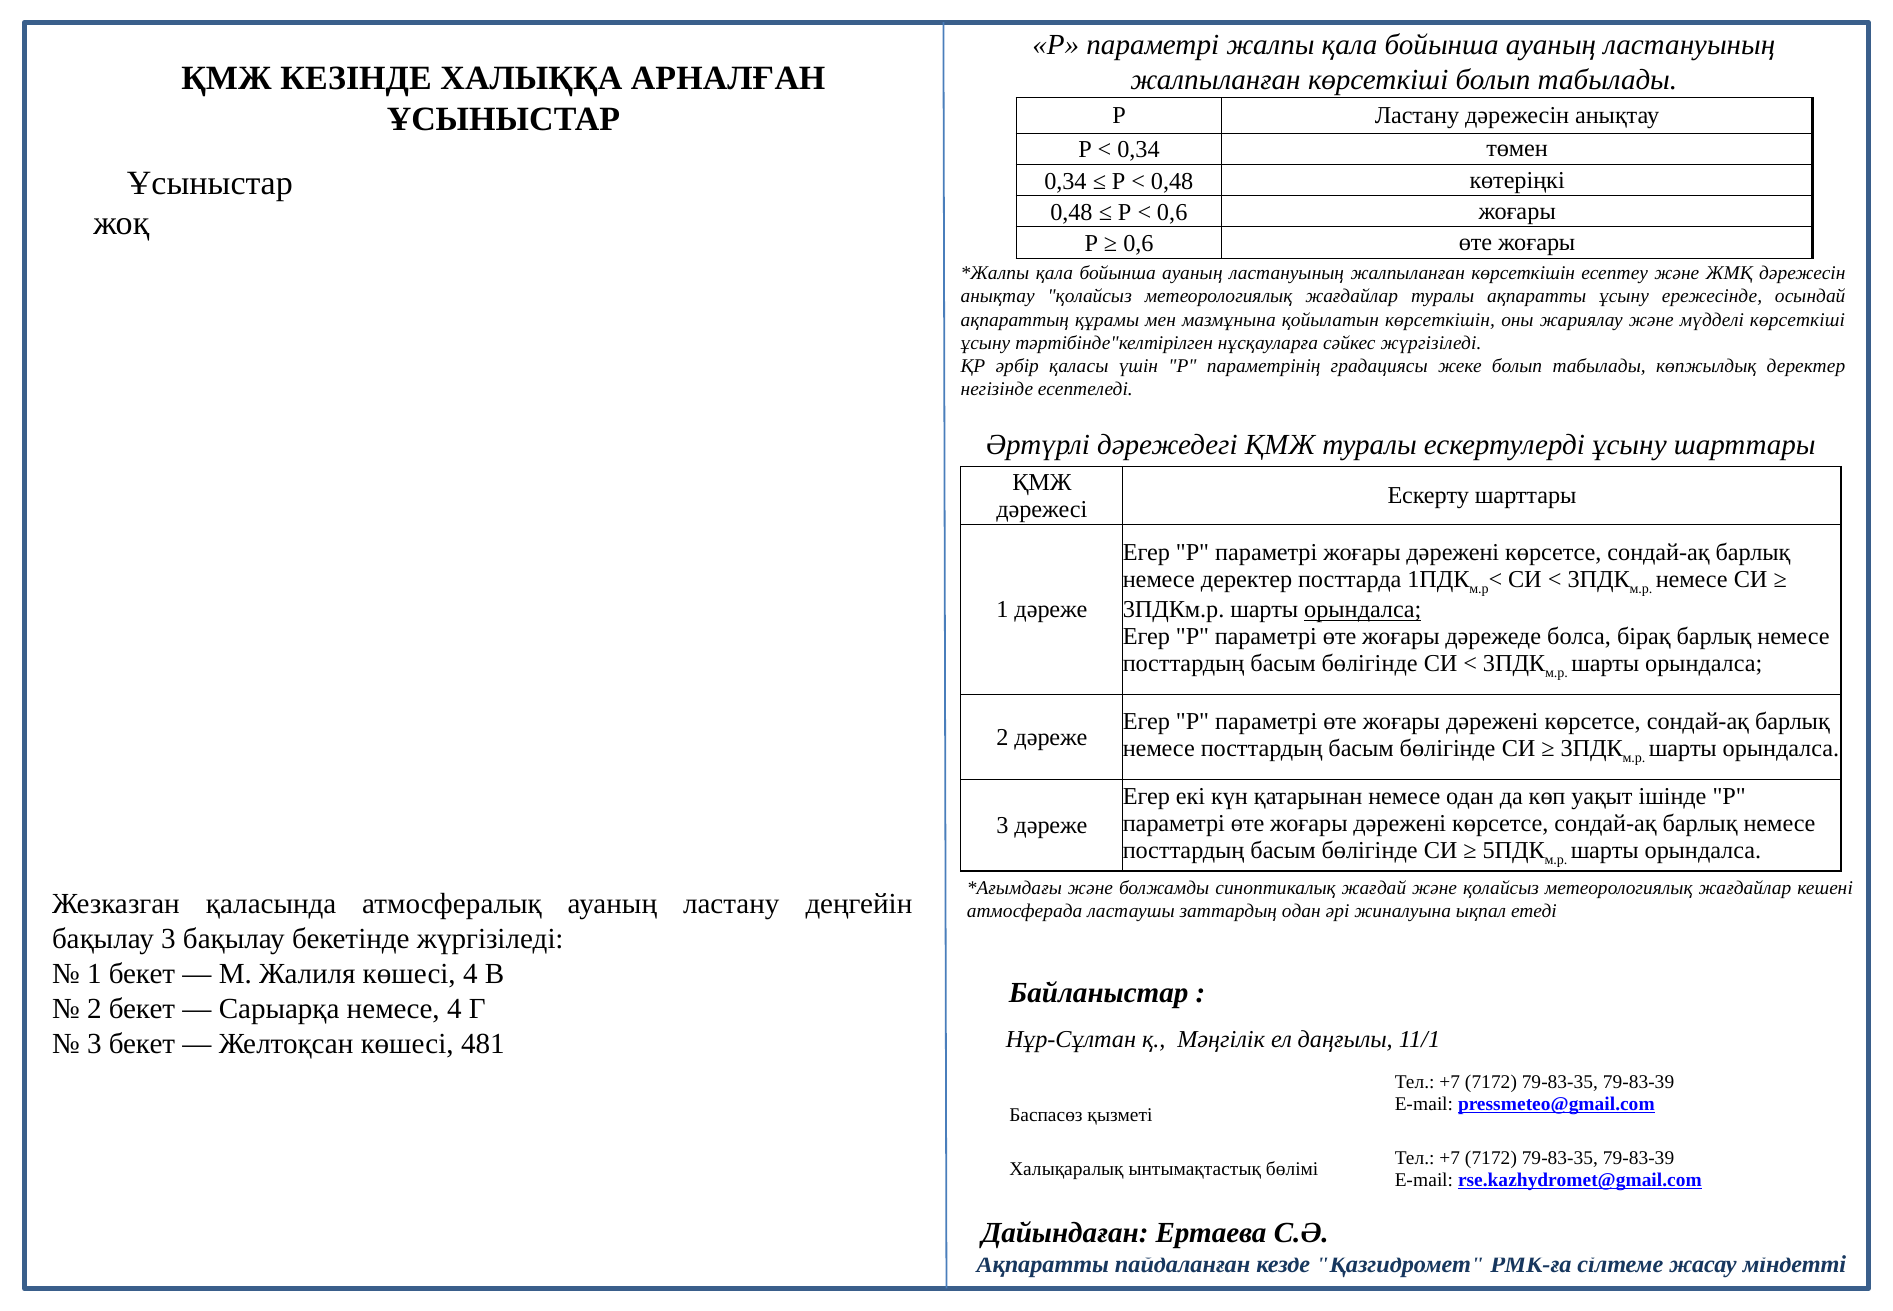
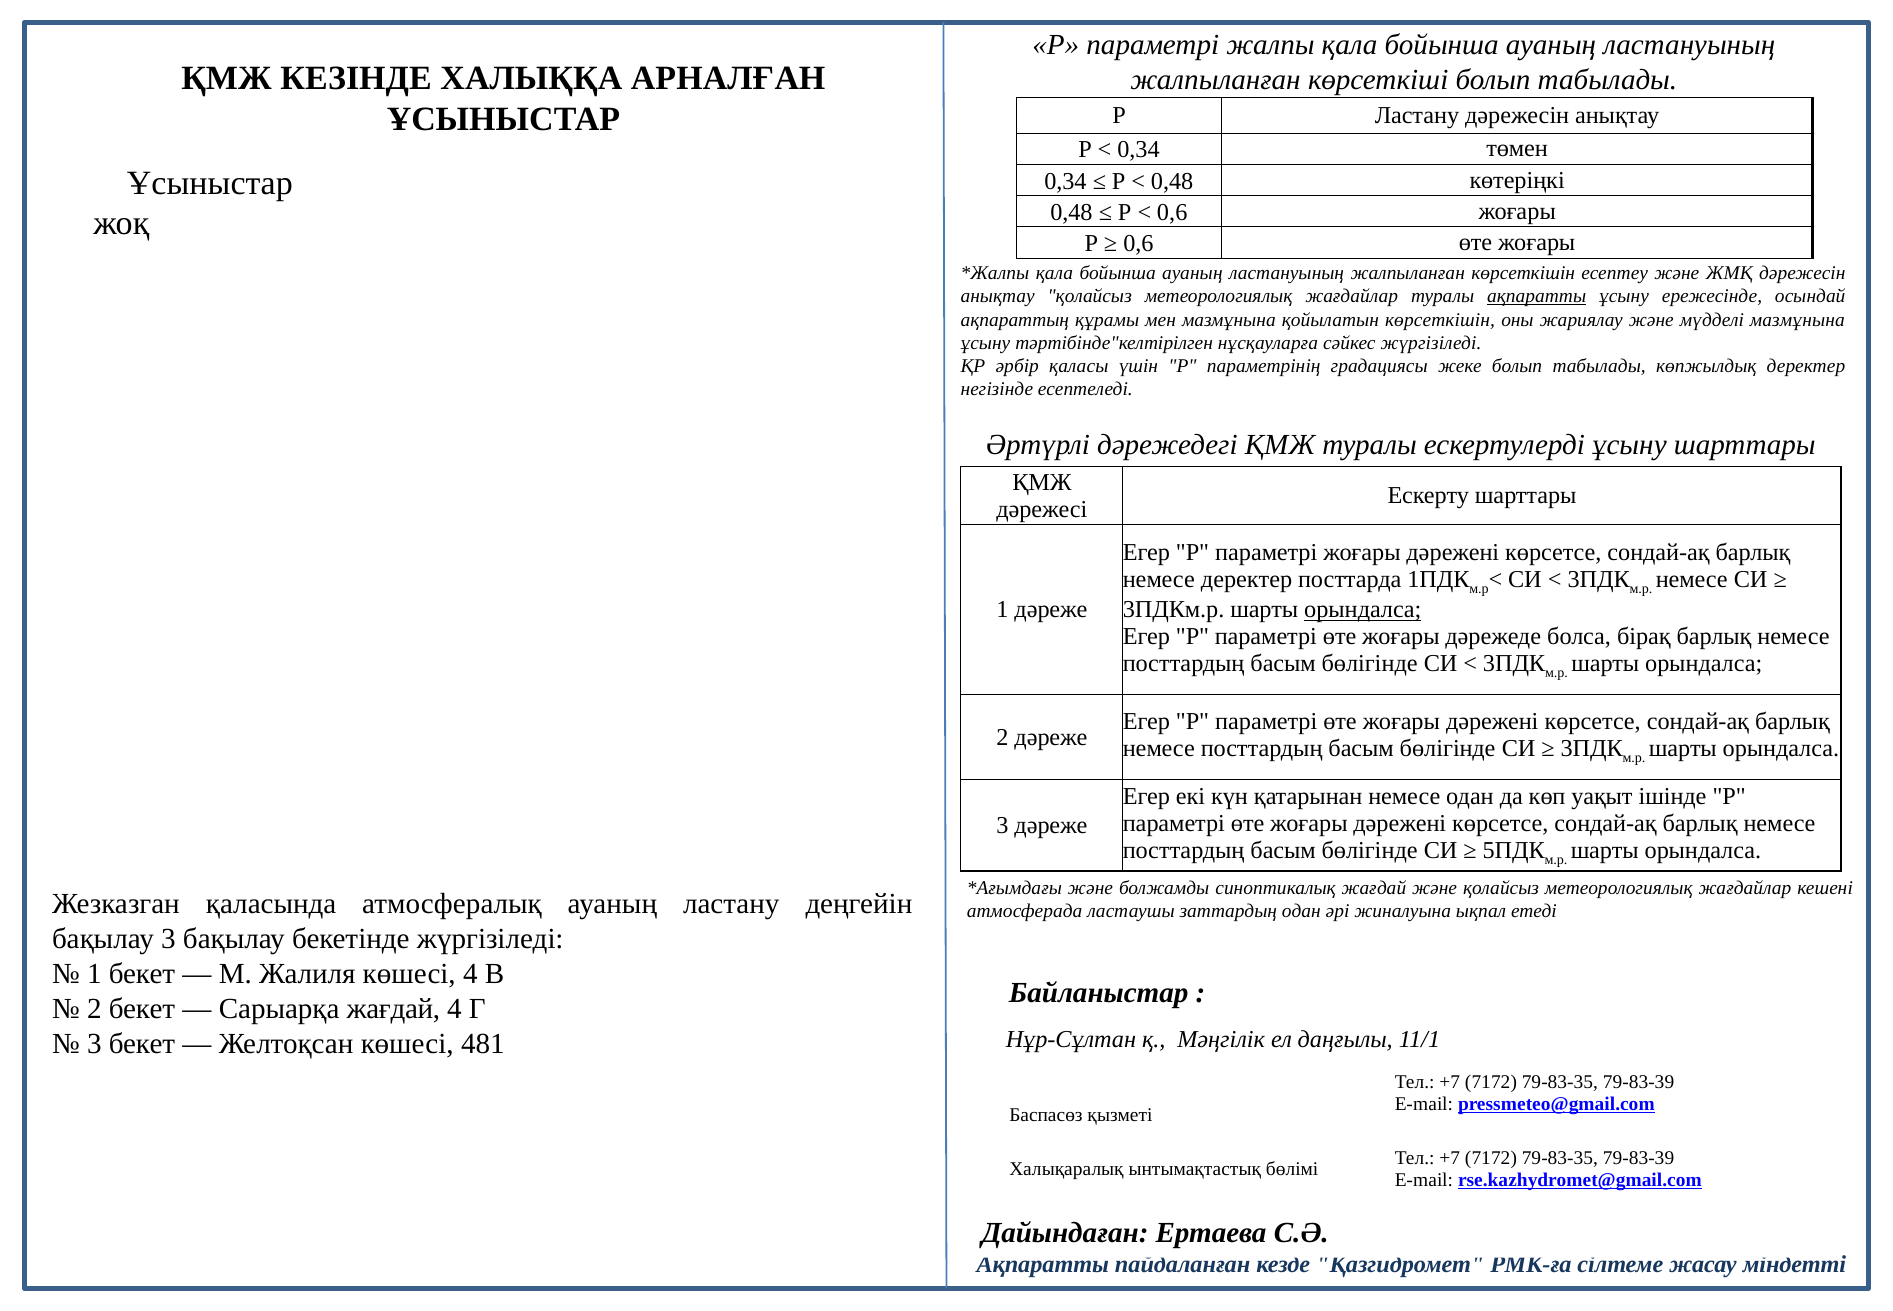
ақпаратты underline: none -> present (1537, 296)
мүдделі көрсеткіші: көрсеткіші -> мазмұнына (1797, 320)
Сарыарқа немесе: немесе -> жағдай (393, 1008)
